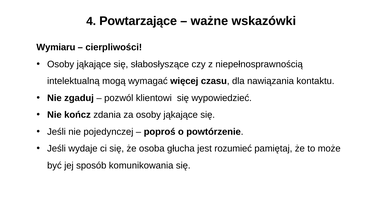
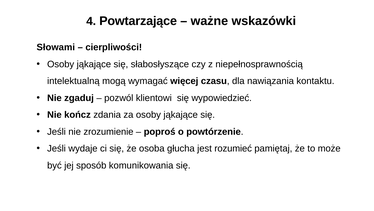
Wymiaru: Wymiaru -> Słowami (56, 47)
pojedynczej: pojedynczej -> zrozumienie (108, 131)
